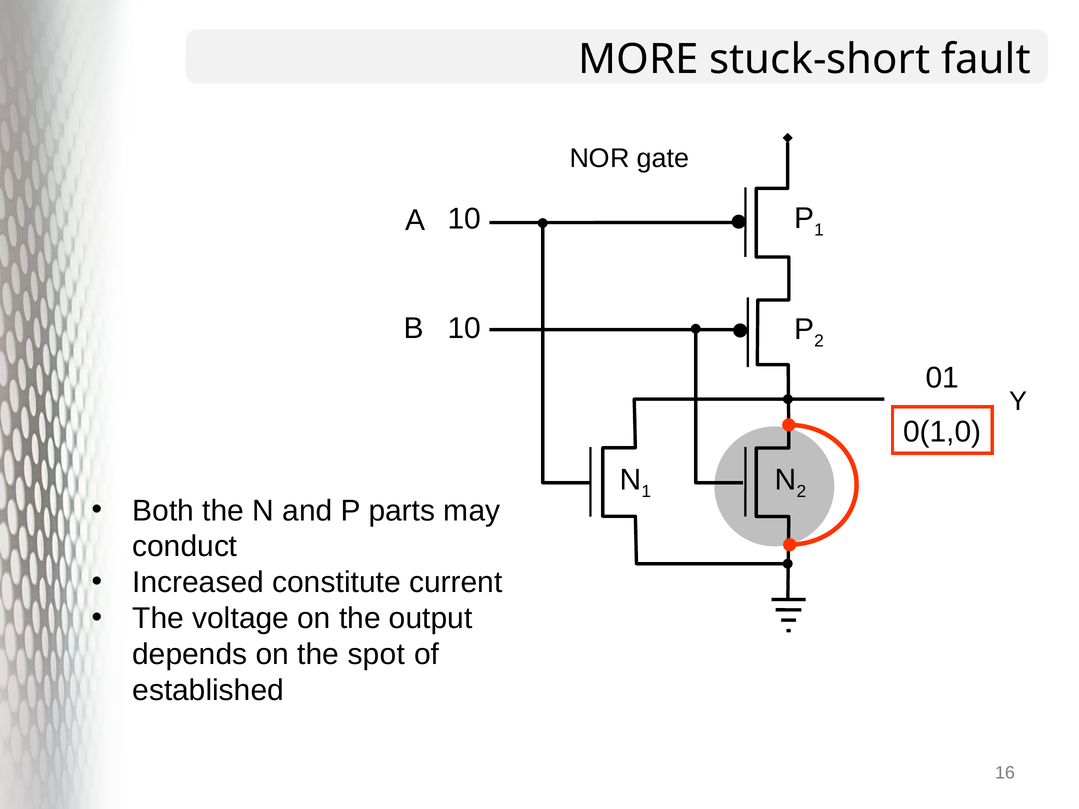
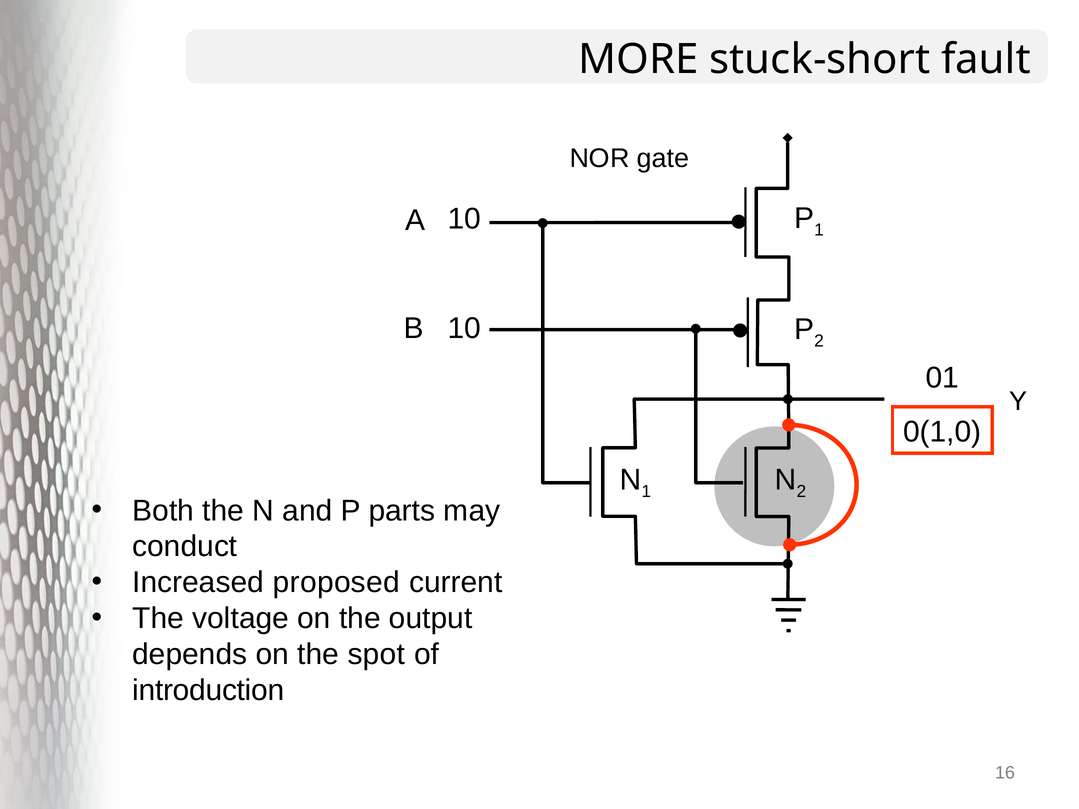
constitute: constitute -> proposed (336, 583)
established: established -> introduction (208, 691)
